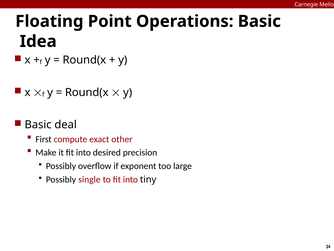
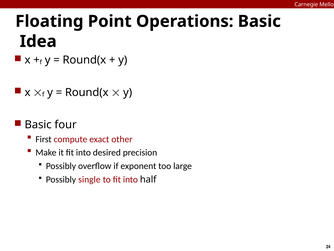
deal: deal -> four (66, 124)
tiny: tiny -> half (148, 179)
